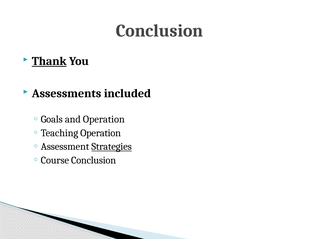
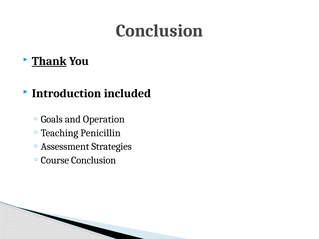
Assessments: Assessments -> Introduction (67, 94)
Operation: Operation -> Penicillin (101, 133)
Strategies underline: present -> none (112, 147)
